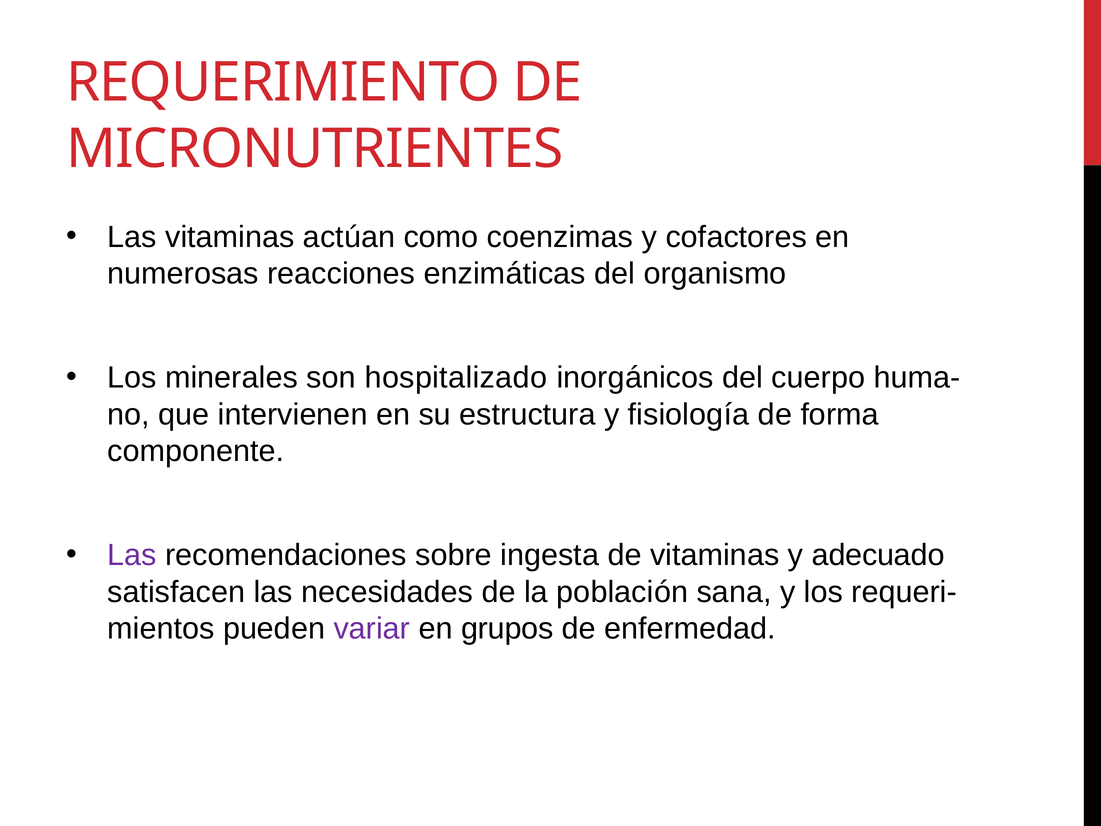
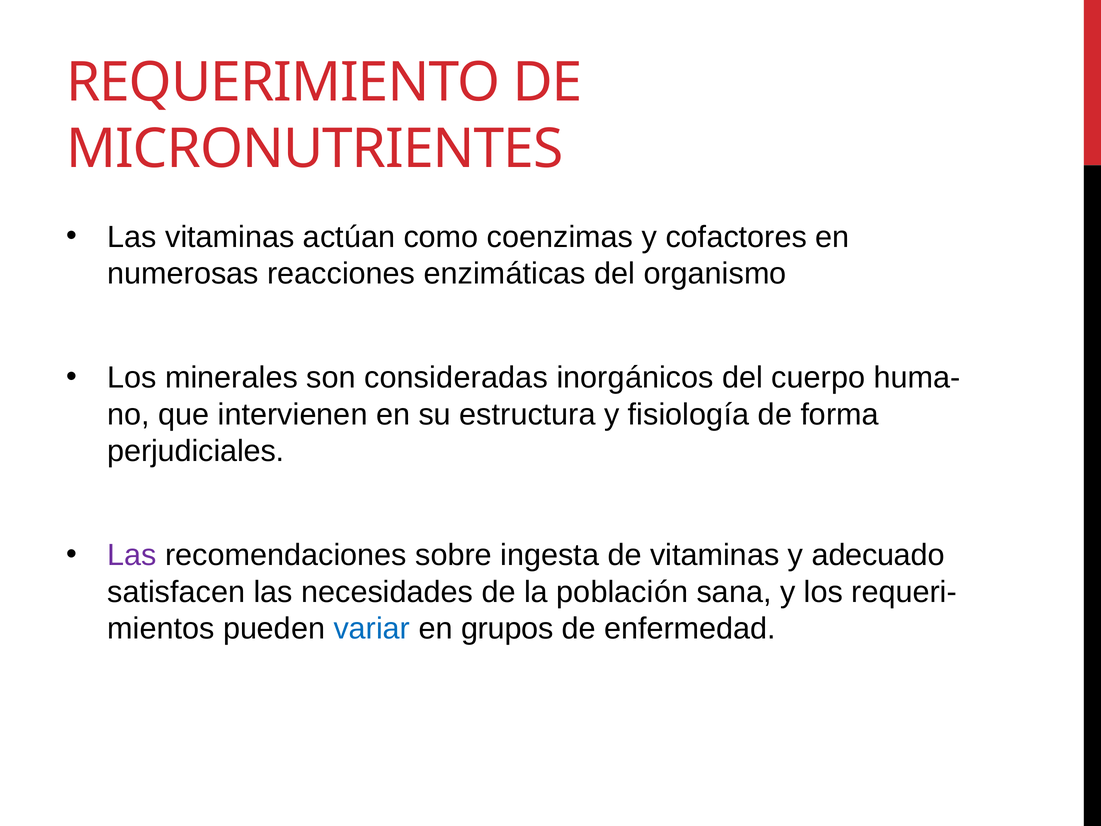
hospitalizado: hospitalizado -> consideradas (456, 378)
componente: componente -> perjudiciales (196, 451)
variar colour: purple -> blue (372, 629)
